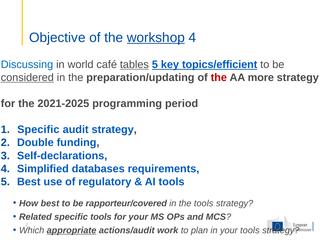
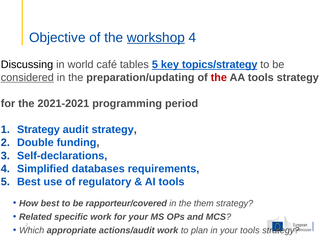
Discussing colour: blue -> black (27, 65)
tables underline: present -> none (134, 65)
topics/efficient: topics/efficient -> topics/strategy (220, 65)
AA more: more -> tools (261, 78)
2021-2025: 2021-2025 -> 2021-2021 (63, 104)
Specific: Specific -> Strategy (38, 130)
the tools: tools -> them (204, 203)
specific tools: tools -> work (101, 217)
appropriate underline: present -> none (72, 230)
